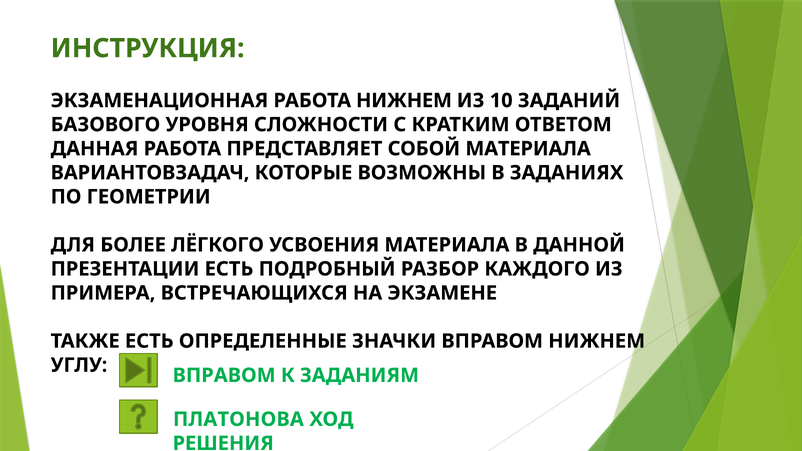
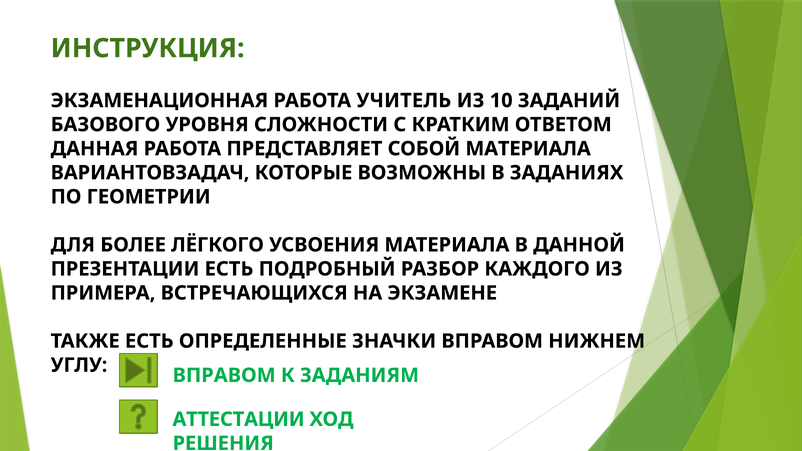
РАБОТА НИЖНЕМ: НИЖНЕМ -> УЧИТЕЛЬ (404, 101)
ПЛАТОНОВА: ПЛАТОНОВА -> АТТЕСТАЦИИ (239, 419)
